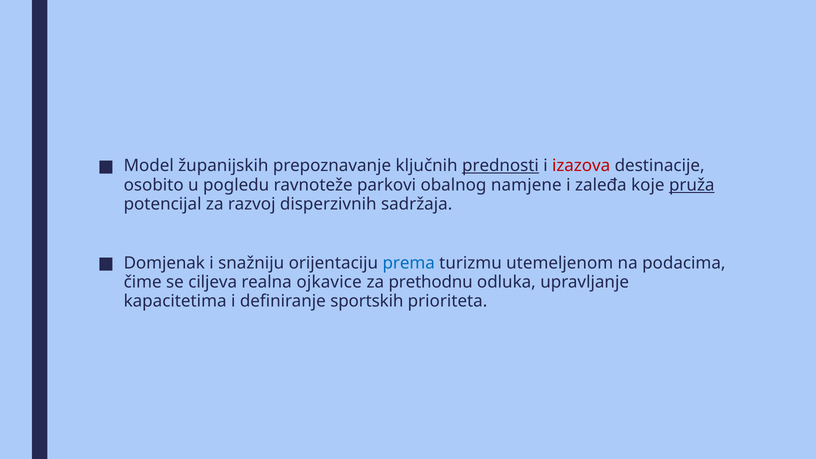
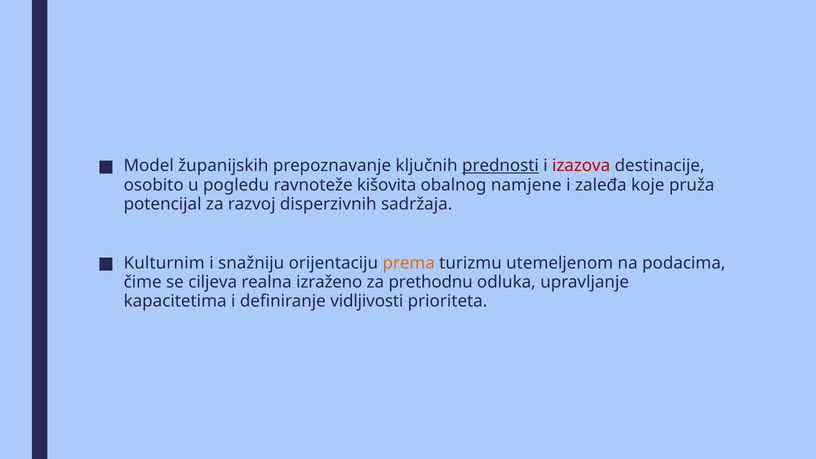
parkovi: parkovi -> kišovita (387, 185)
pruža underline: present -> none (692, 185)
Domjenak: Domjenak -> Kulturnim (164, 263)
prema colour: blue -> orange (409, 263)
ojkavice: ojkavice -> izraženo (329, 282)
sportskih: sportskih -> vidljivosti (367, 301)
